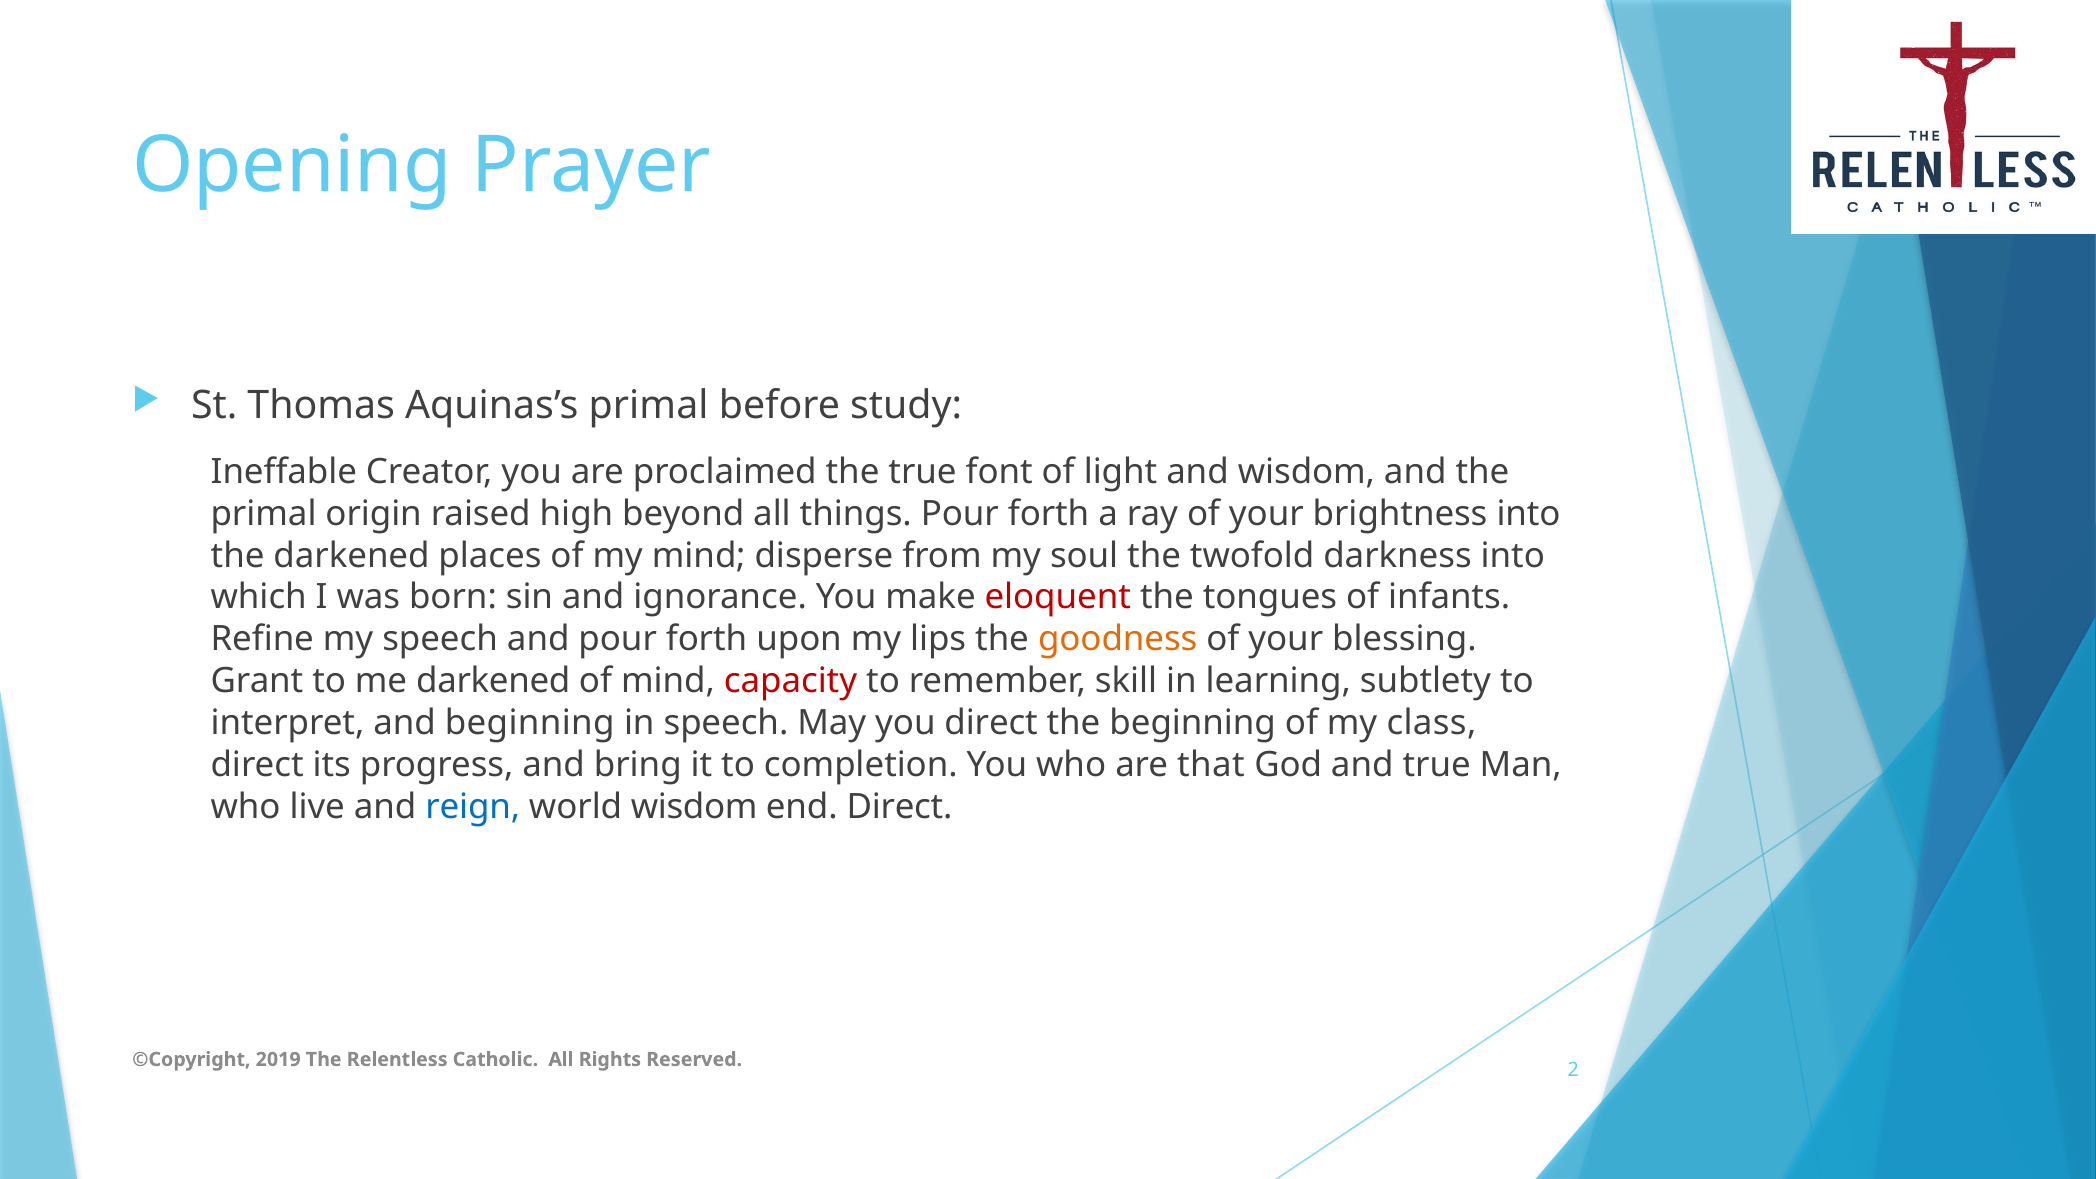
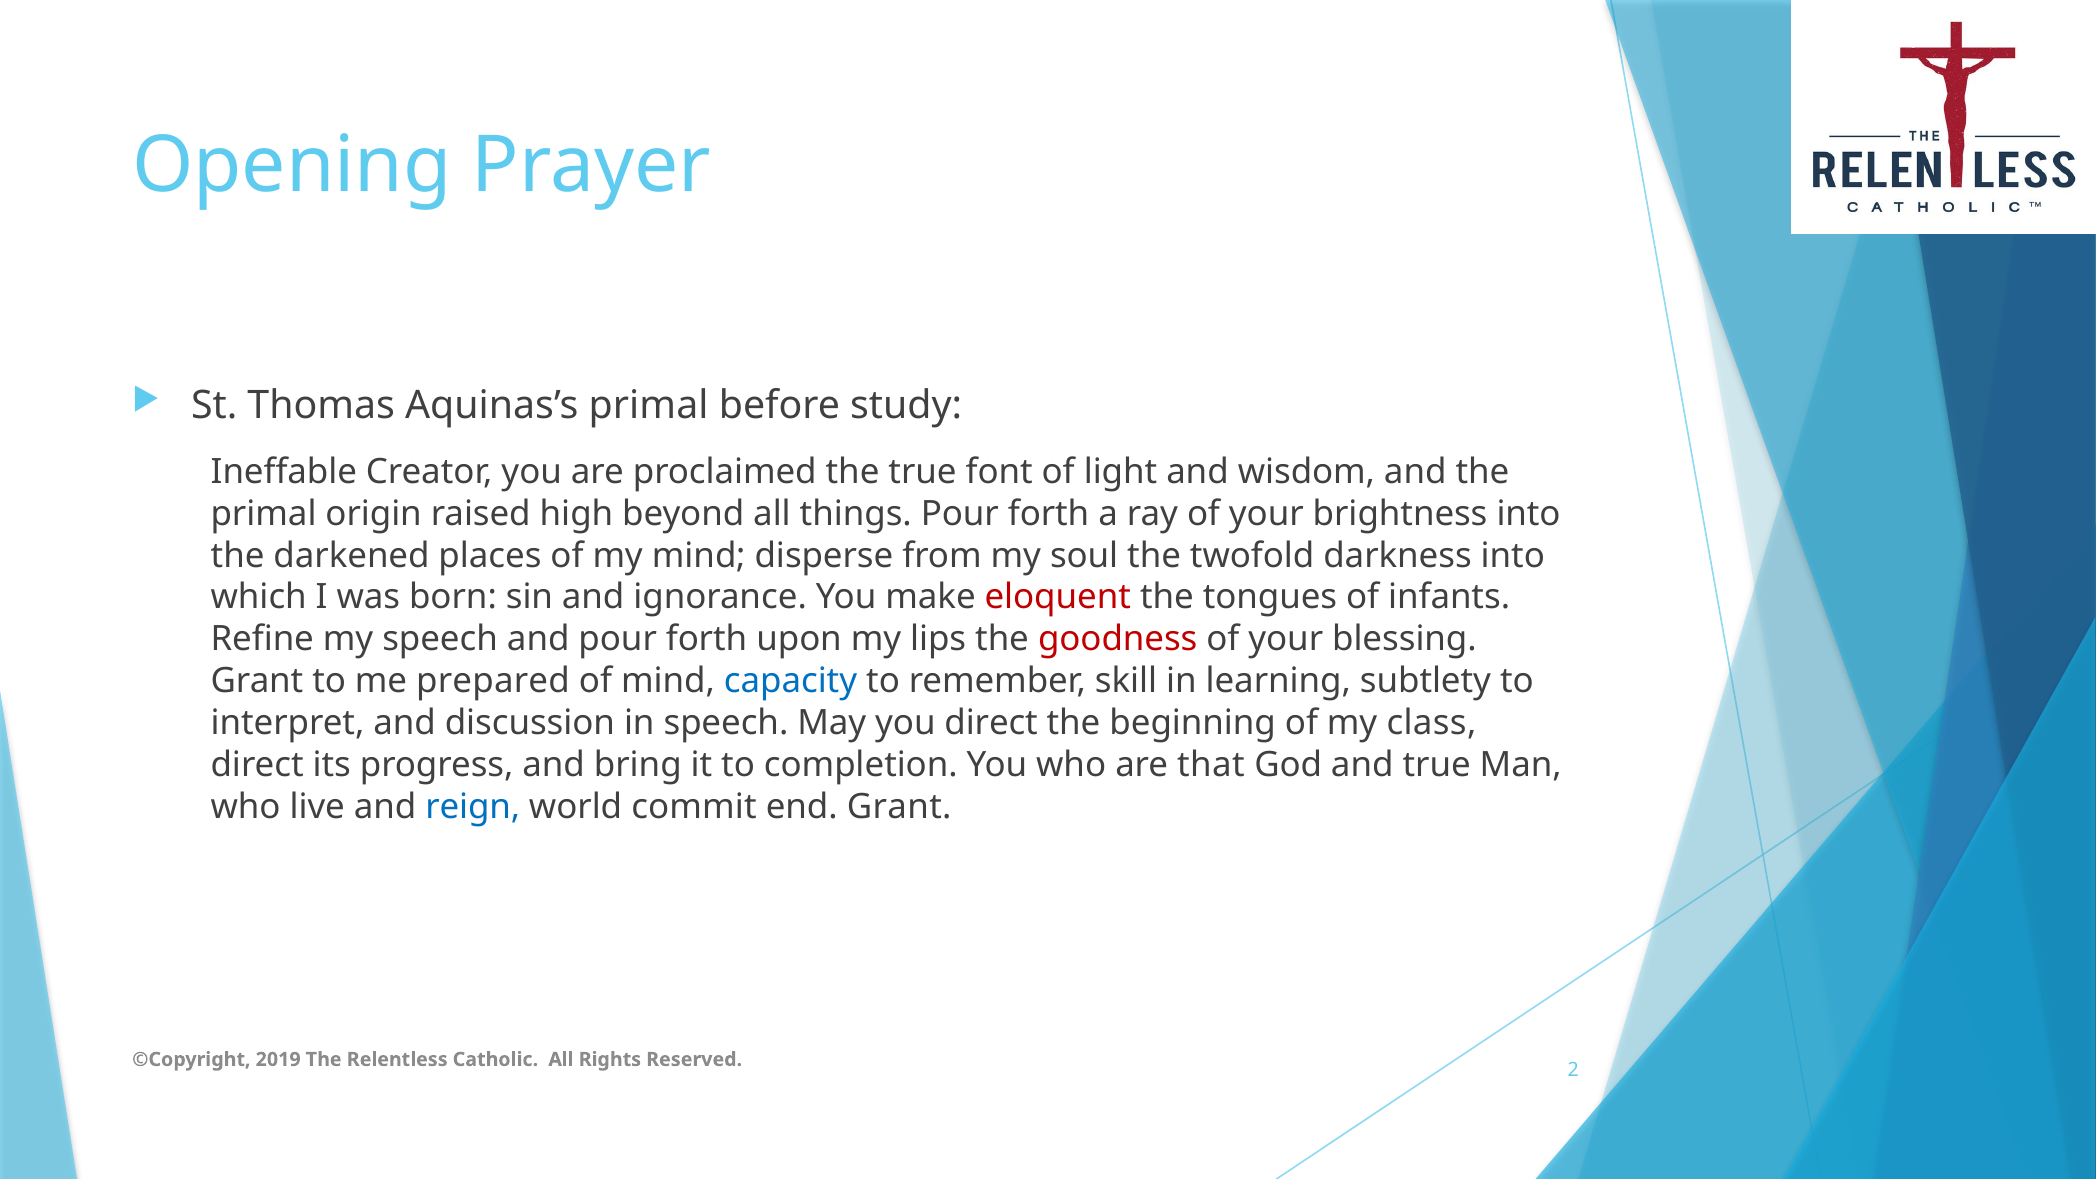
goodness colour: orange -> red (1118, 639)
me darkened: darkened -> prepared (493, 681)
capacity colour: red -> blue (790, 681)
and beginning: beginning -> discussion (530, 723)
world wisdom: wisdom -> commit (694, 807)
end Direct: Direct -> Grant (899, 807)
